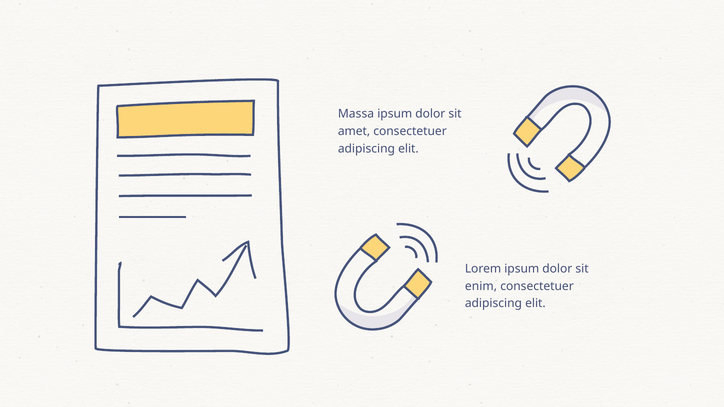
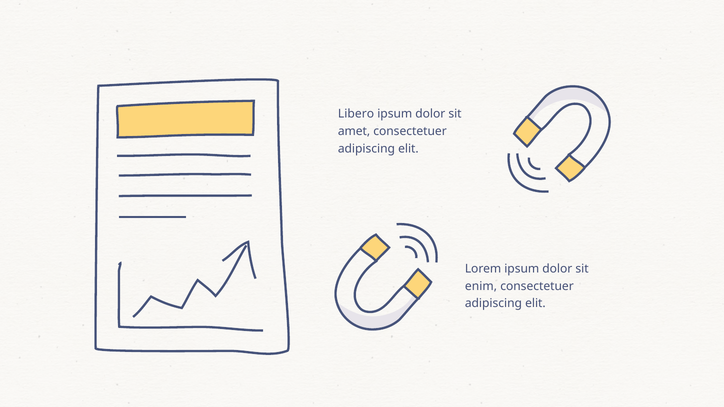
Massa: Massa -> Libero (356, 114)
